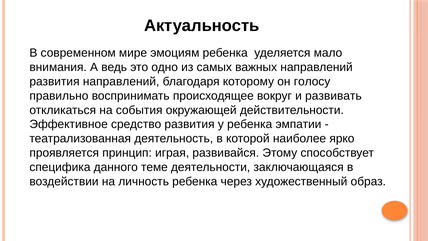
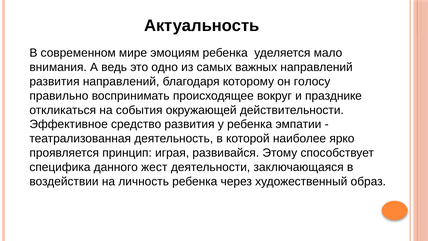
развивать: развивать -> празднике (333, 96)
теме: теме -> жест (154, 167)
